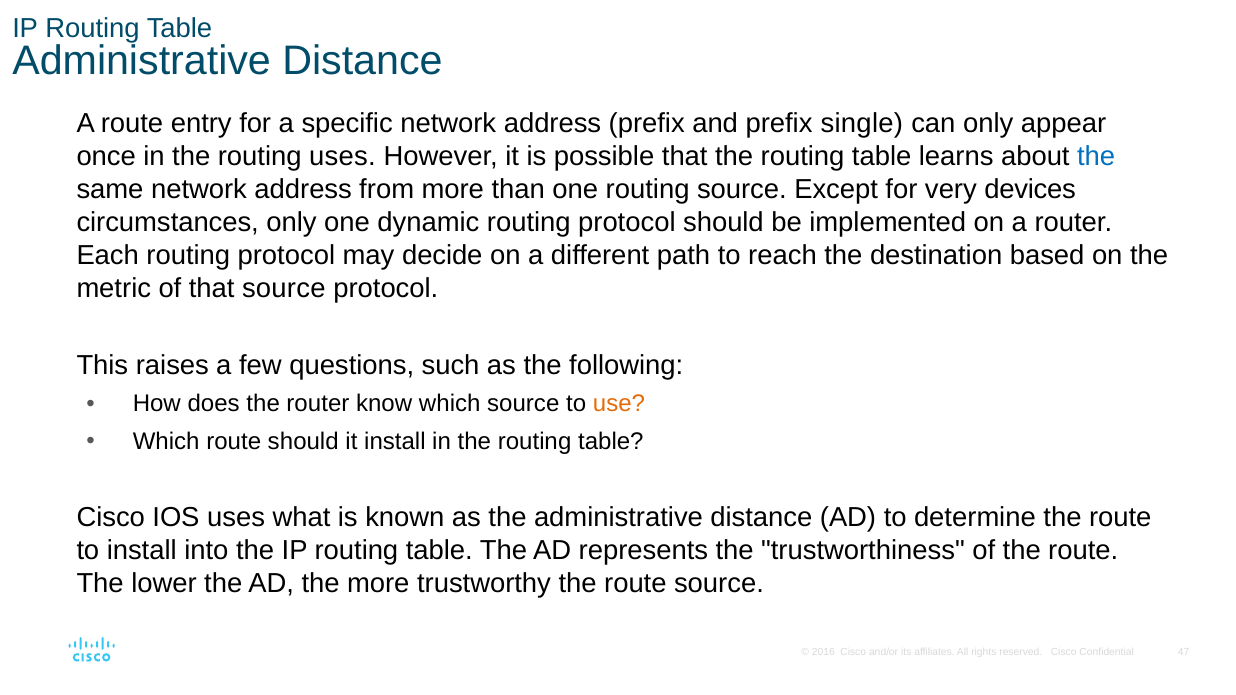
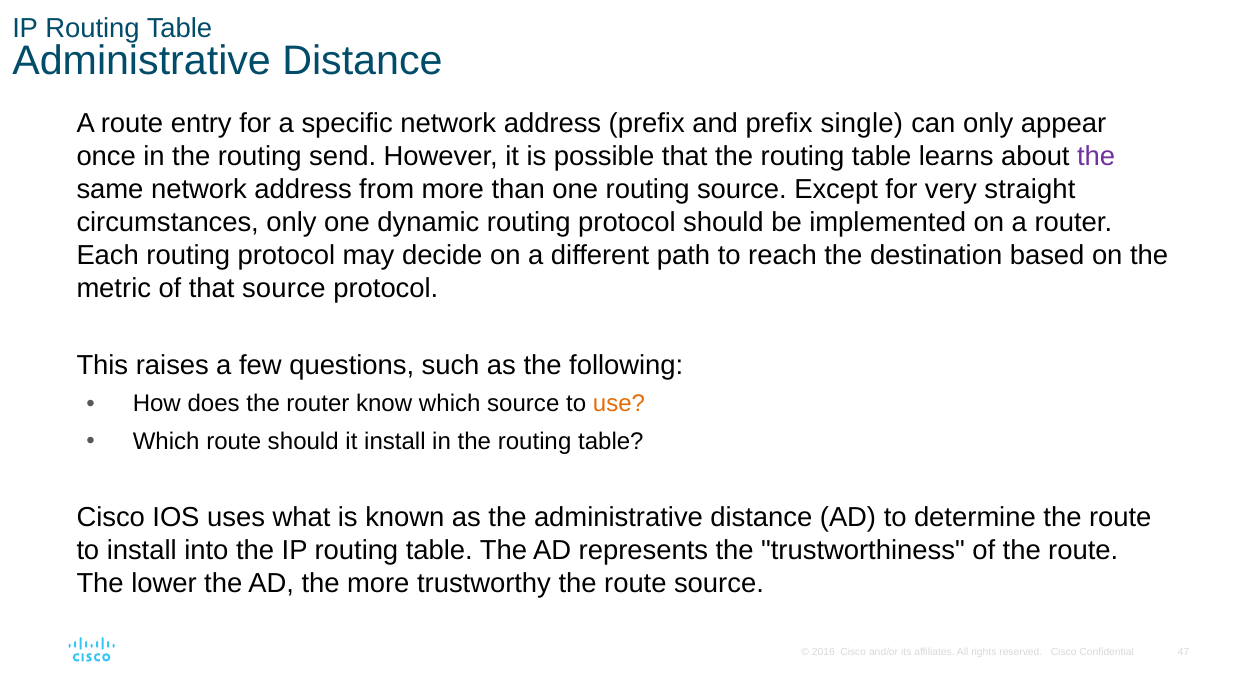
routing uses: uses -> send (343, 156)
the colour: blue -> purple (1096, 156)
devices: devices -> straight (1030, 189)
